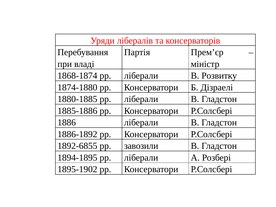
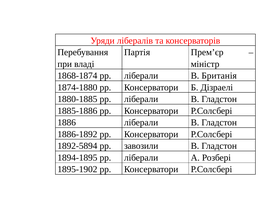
Розвитку: Розвитку -> Британія (219, 76)
1892-6855: 1892-6855 -> 1892-5894 (77, 146)
